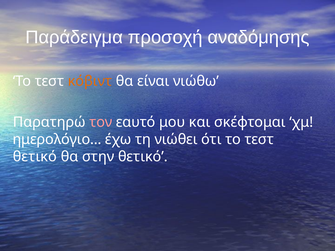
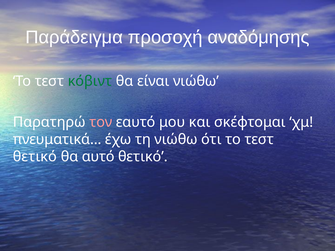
κόβιντ colour: orange -> green (90, 81)
ημερολόγιο…: ημερολόγιο… -> πνευματικά… (57, 139)
τη νιώθει: νιώθει -> νιώθω (176, 139)
στην: στην -> αυτό (98, 157)
